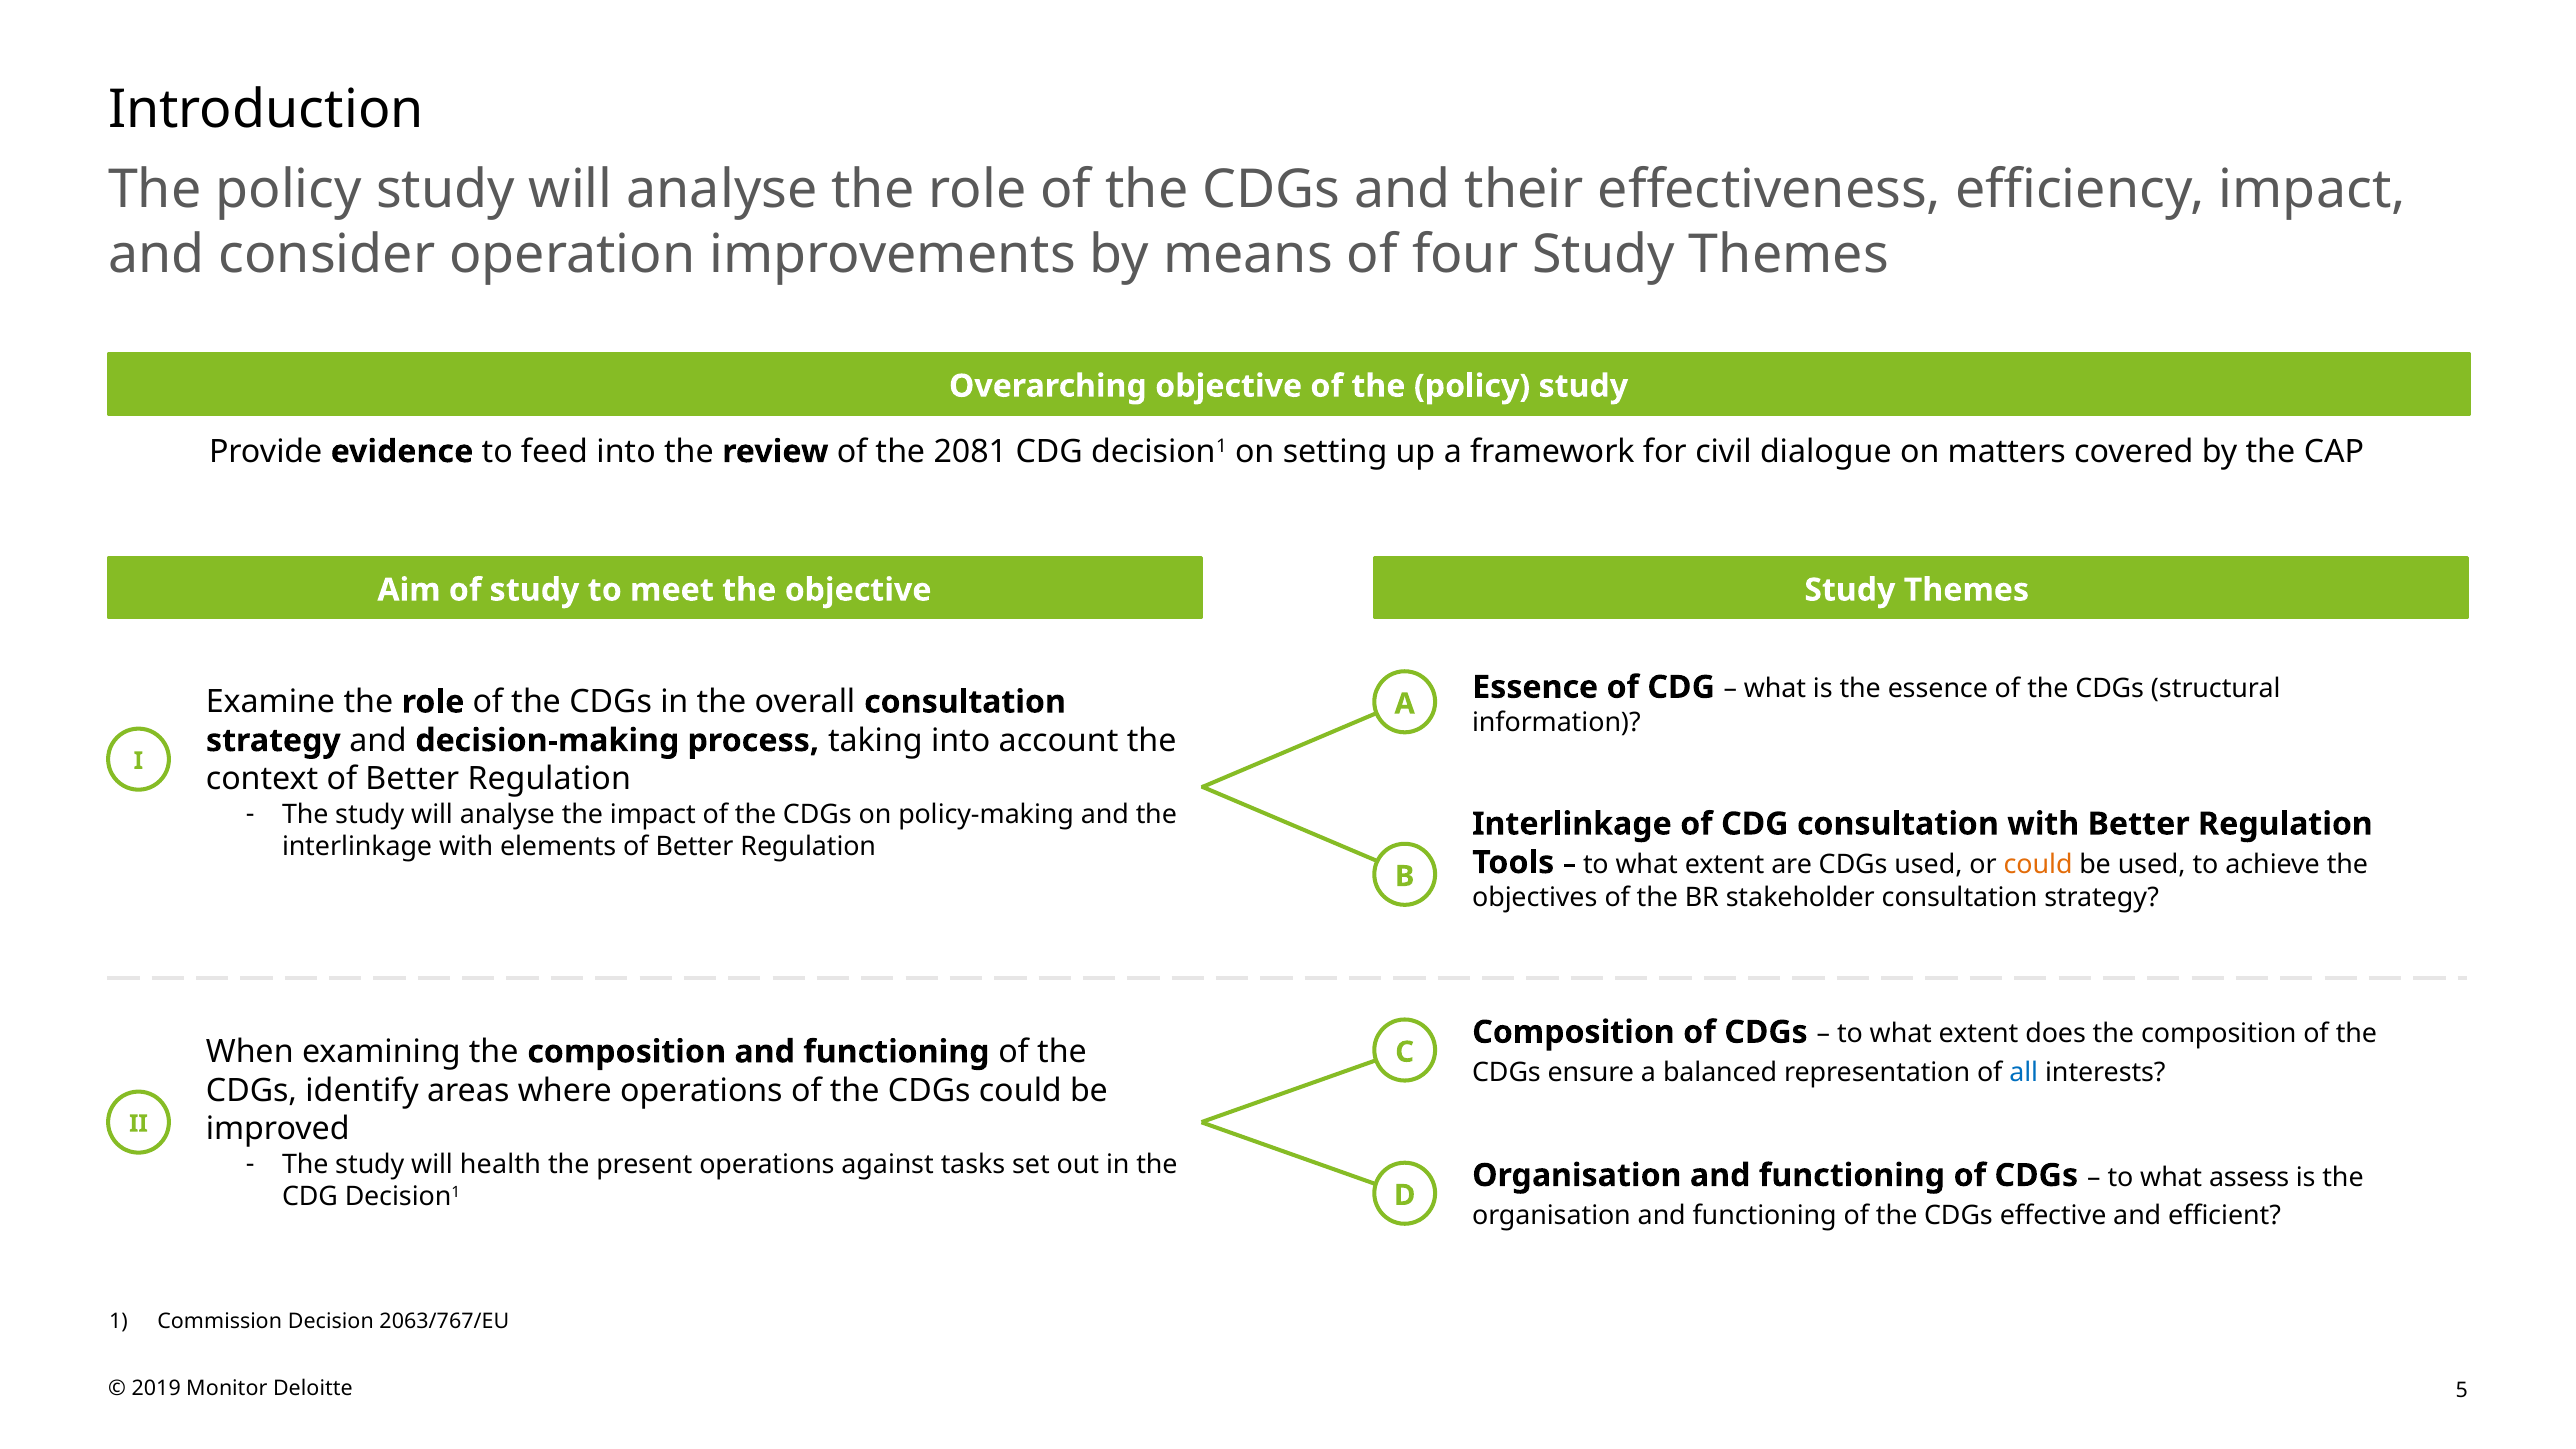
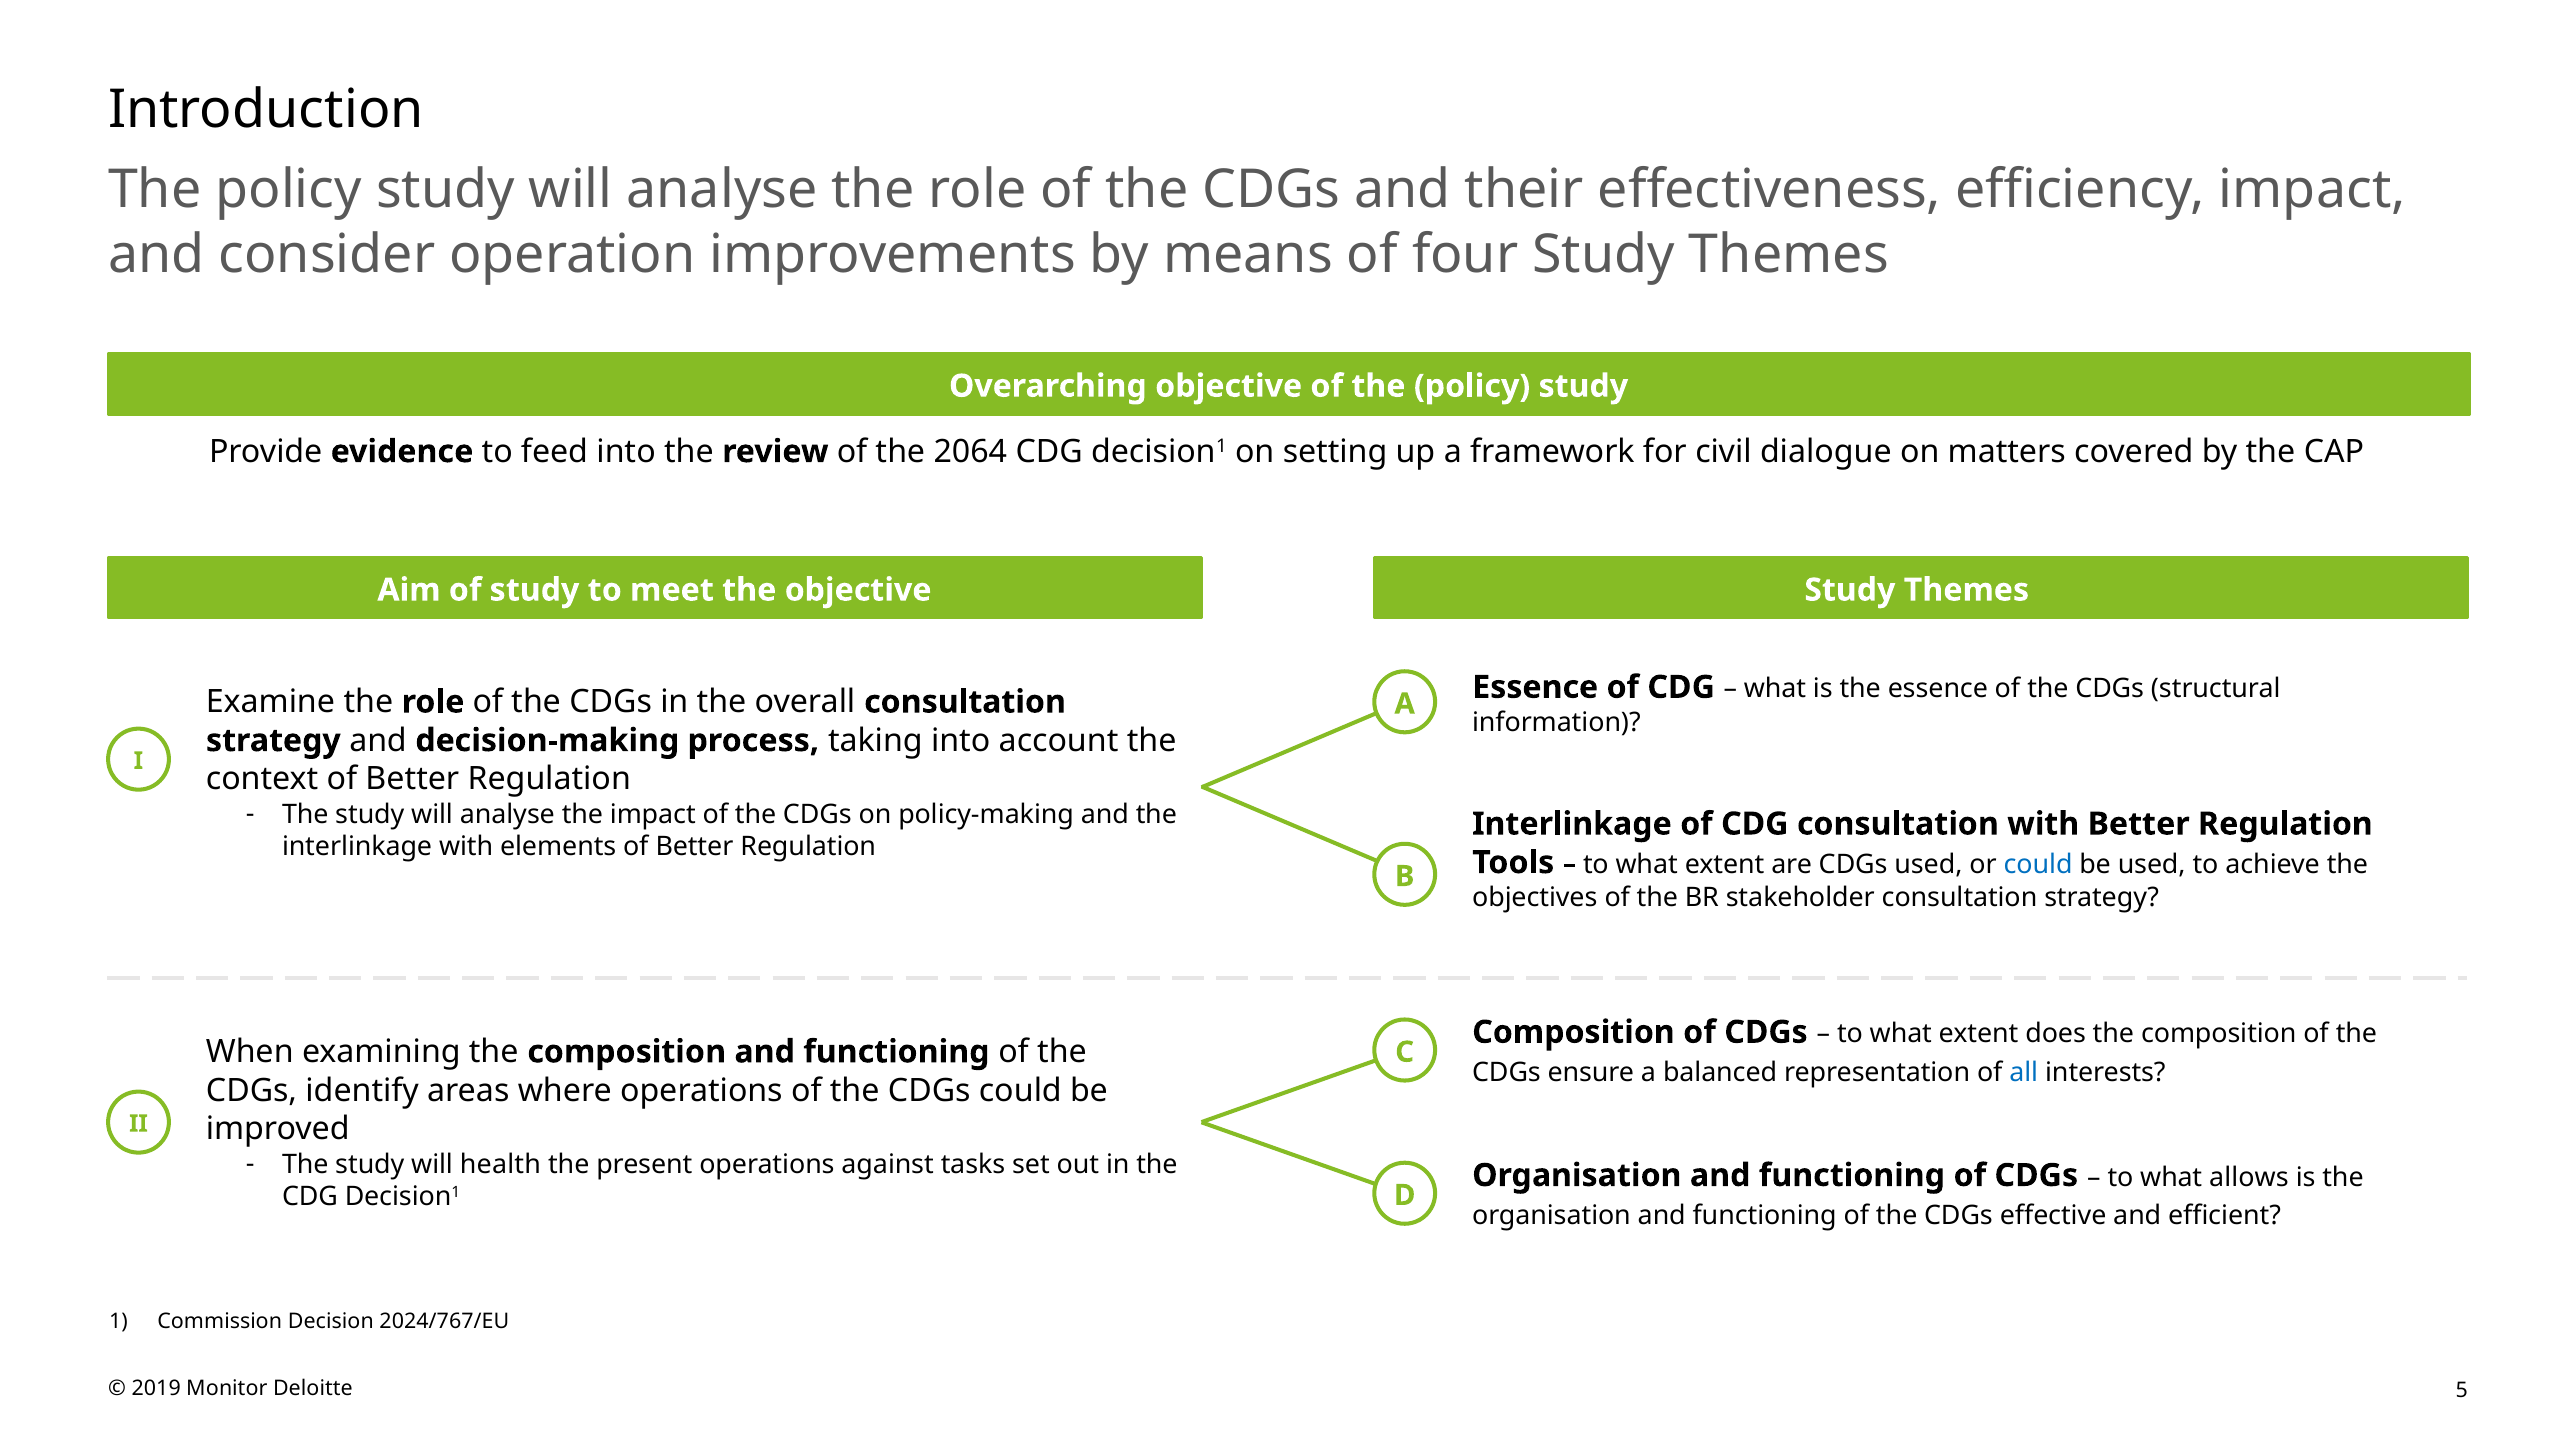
2081: 2081 -> 2064 (970, 452)
could colour: orange -> blue (2038, 864)
assess: assess -> allows (2249, 1177)
2063/767/EU: 2063/767/EU -> 2024/767/EU (444, 1322)
